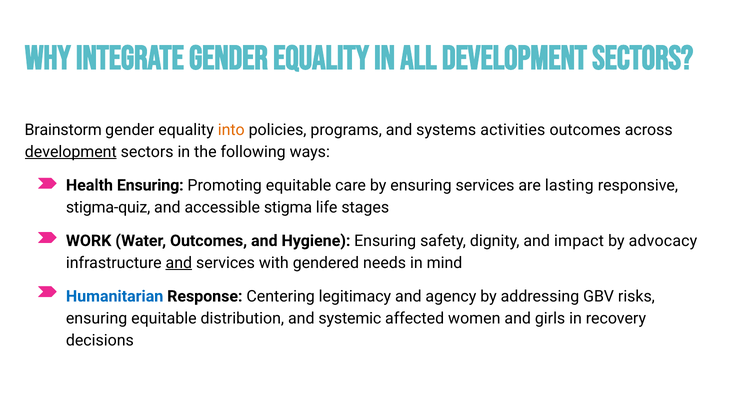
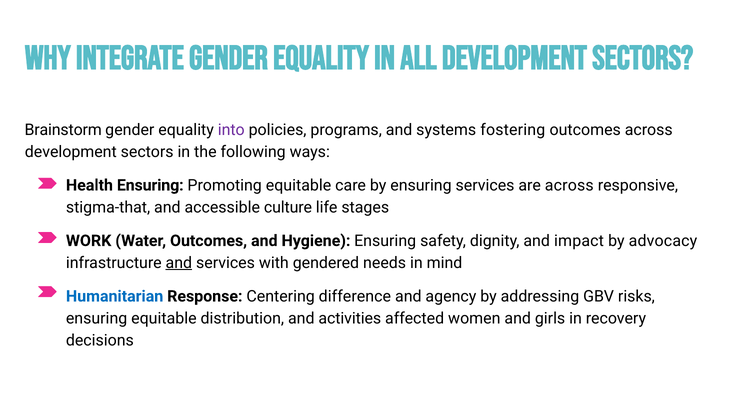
into colour: orange -> purple (231, 130)
activities: activities -> fostering (513, 130)
development underline: present -> none (71, 152)
are lasting: lasting -> across (569, 185)
stigma-quiz: stigma-quiz -> stigma-that (108, 207)
stigma: stigma -> culture (288, 207)
legitimacy: legitimacy -> difference (355, 296)
systemic: systemic -> activities (350, 318)
